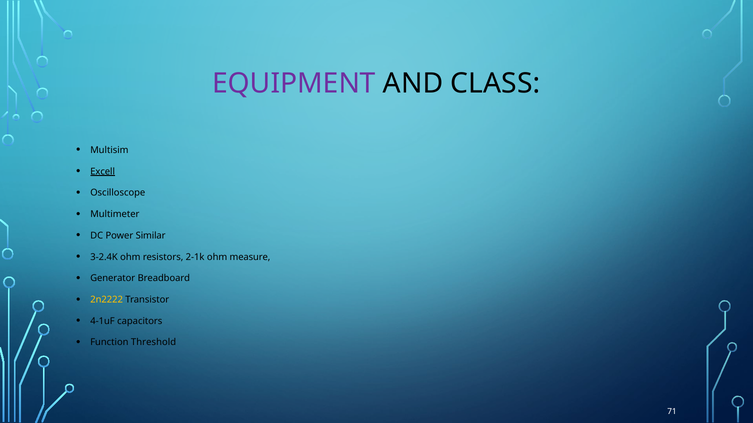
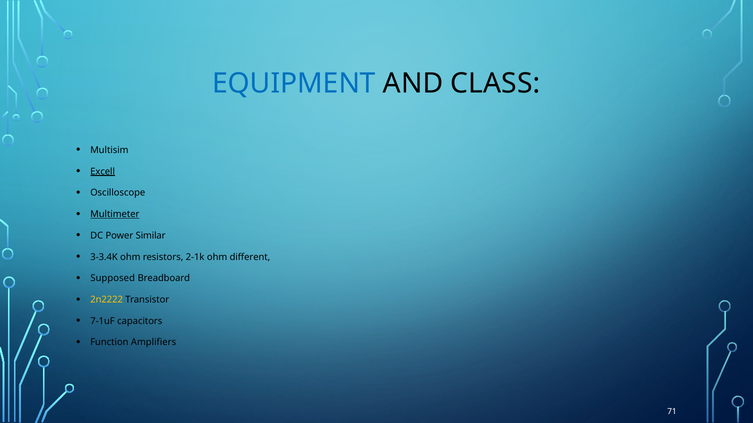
EQUIPMENT colour: purple -> blue (294, 84)
Multimeter underline: none -> present (115, 214)
3-2.4K: 3-2.4K -> 3-3.4K (104, 257)
measure: measure -> different (250, 257)
Generator: Generator -> Supposed (113, 279)
4-1uF: 4-1uF -> 7-1uF (102, 321)
Threshold: Threshold -> Amplifiers (154, 343)
